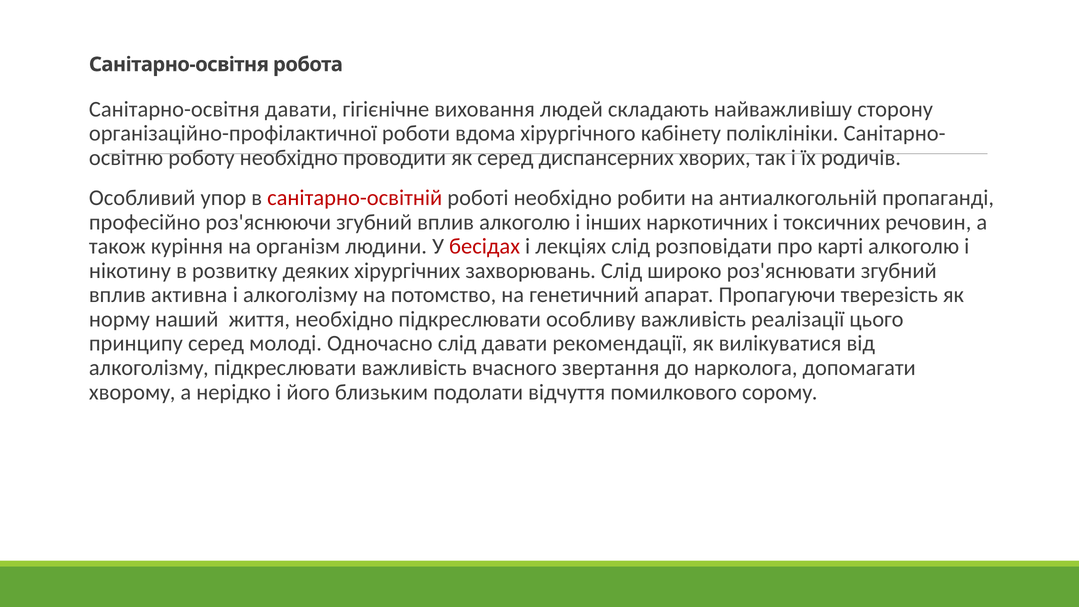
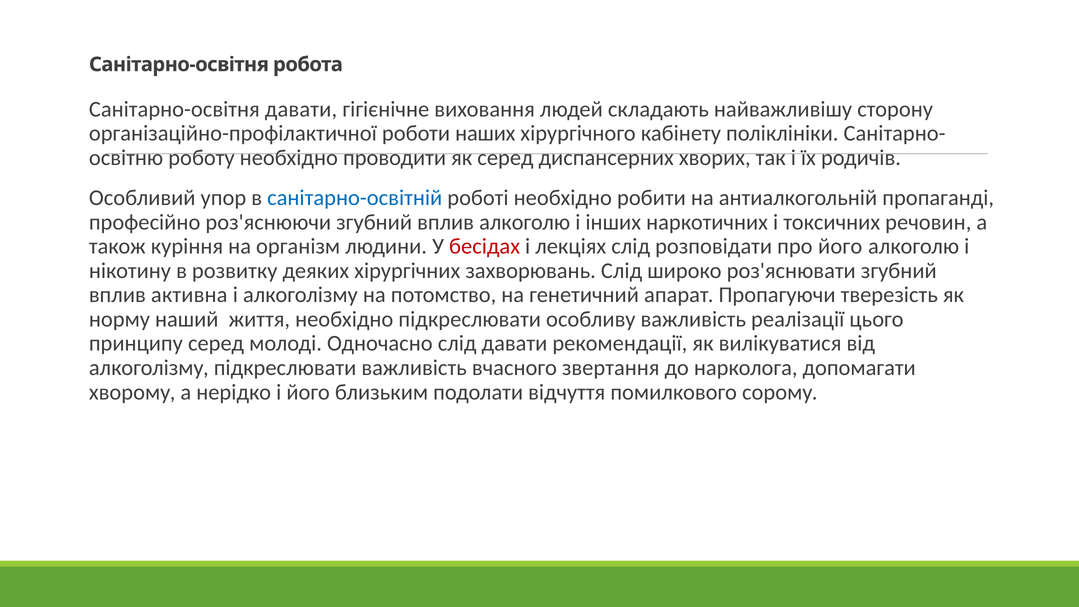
вдома: вдома -> наших (485, 134)
санітарно-освітній colour: red -> blue (355, 198)
про карті: карті -> його (840, 246)
